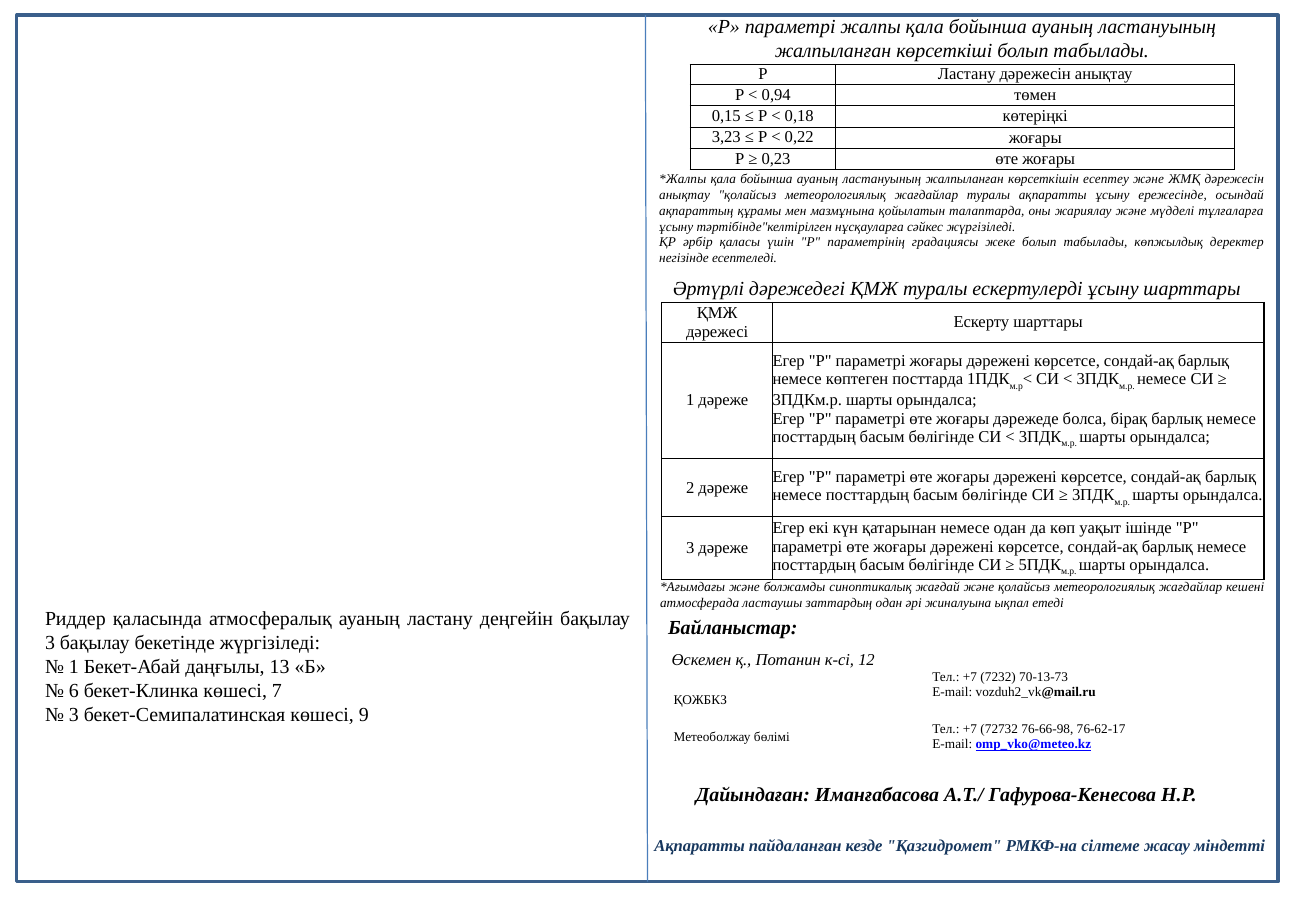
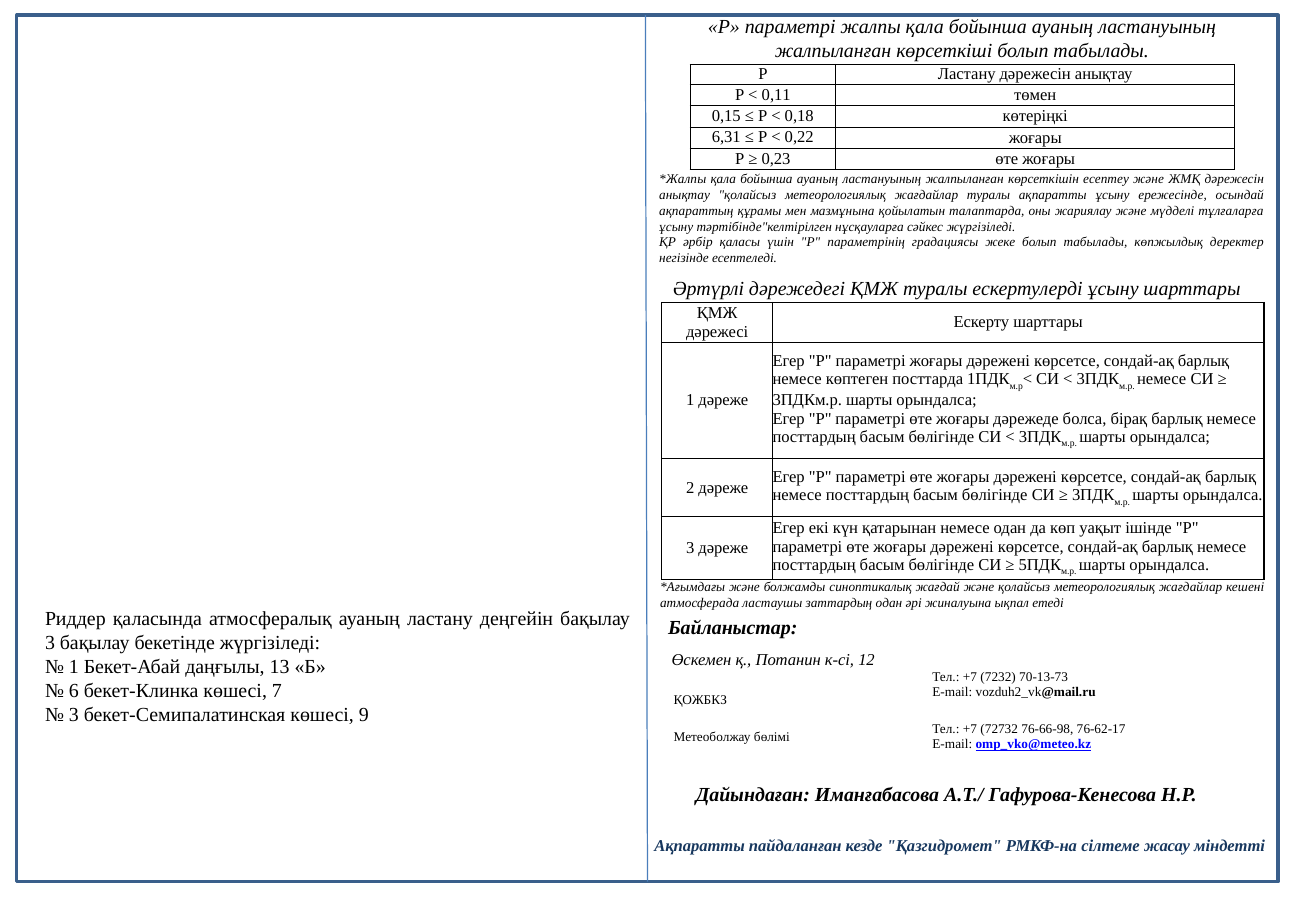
0,94: 0,94 -> 0,11 (776, 95)
3,23: 3,23 -> 6,31 (726, 137)
